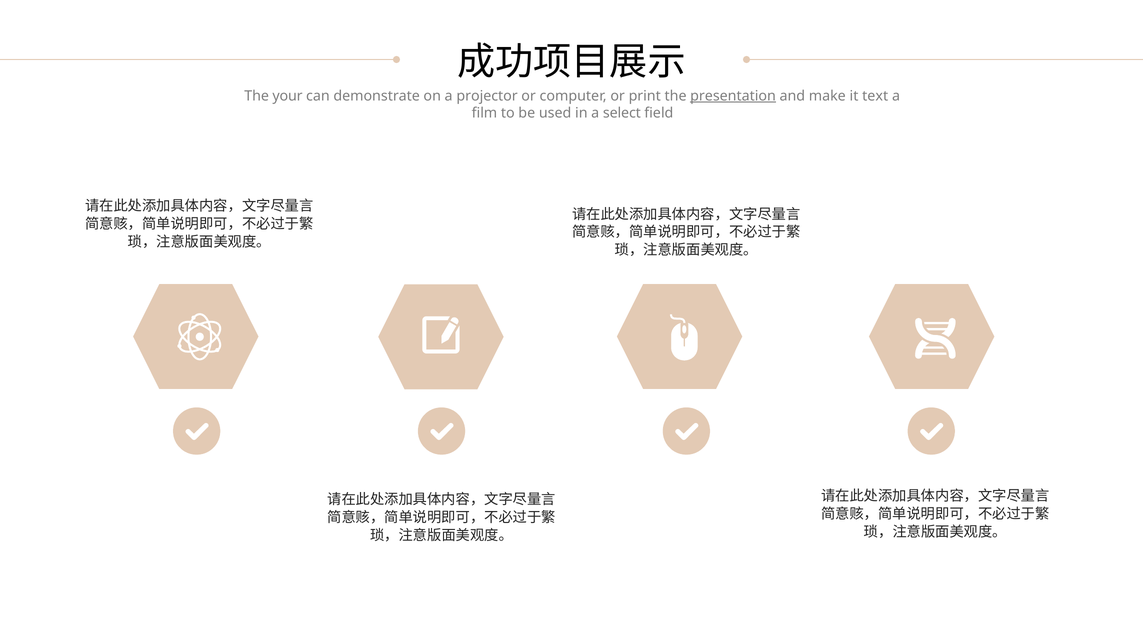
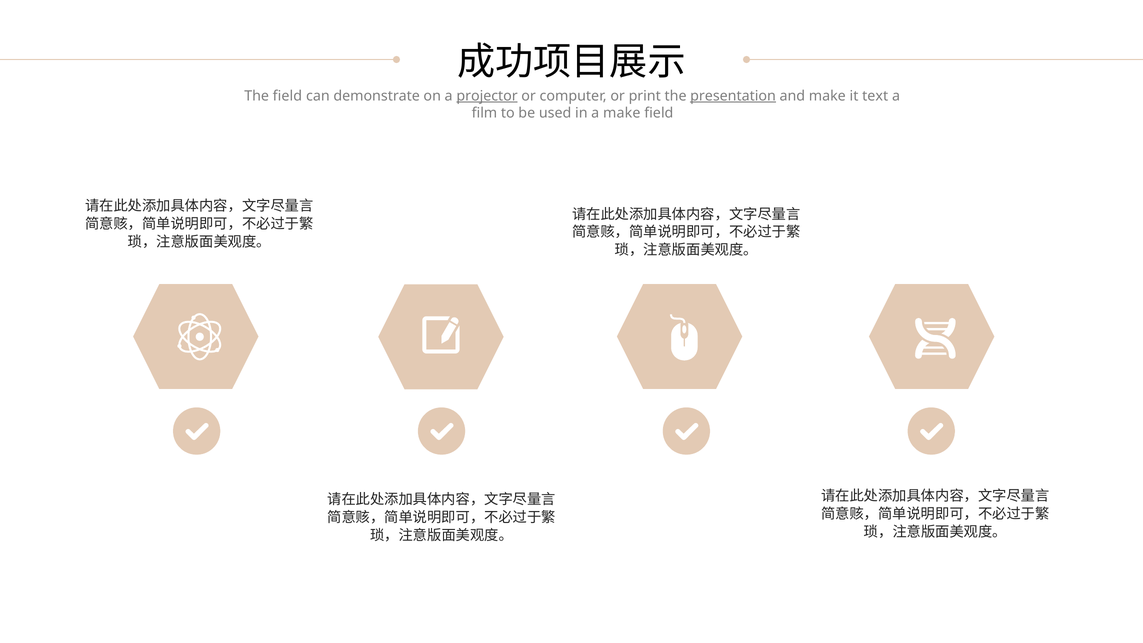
The your: your -> field (287, 96)
projector underline: none -> present (487, 96)
a select: select -> make (622, 113)
